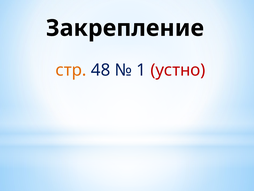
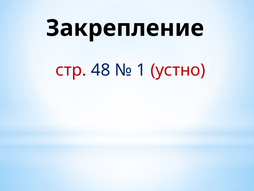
стр colour: orange -> red (71, 70)
